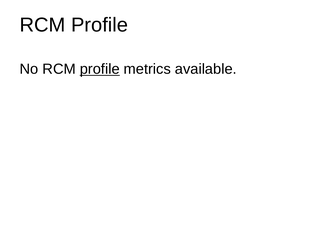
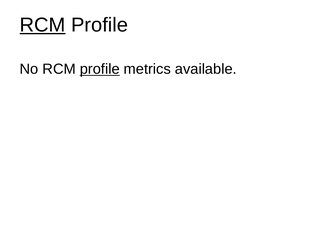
RCM underline: none -> present (43, 25)
